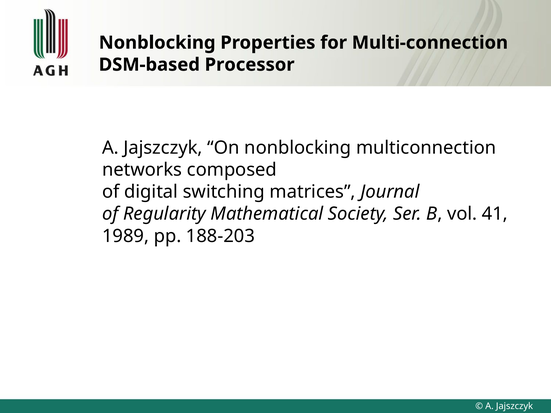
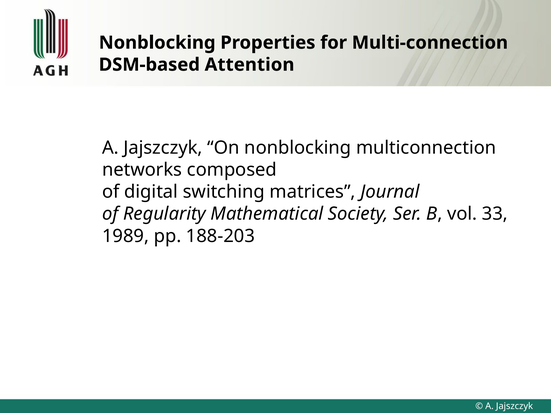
Processor: Processor -> Attention (250, 65)
41: 41 -> 33 (495, 214)
